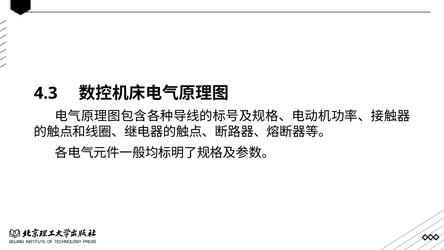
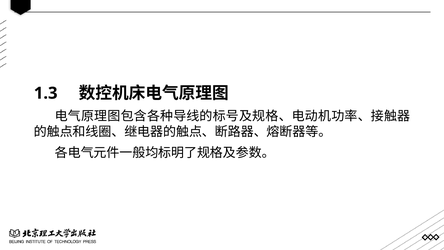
4.3: 4.3 -> 1.3 (46, 93)
